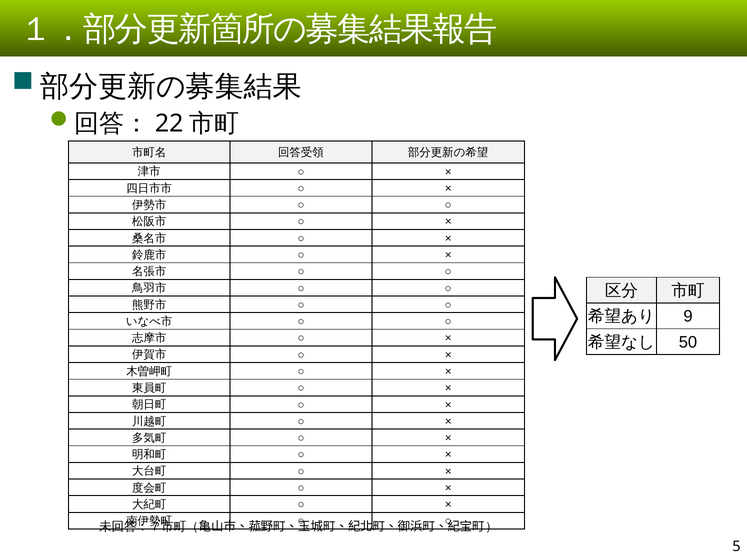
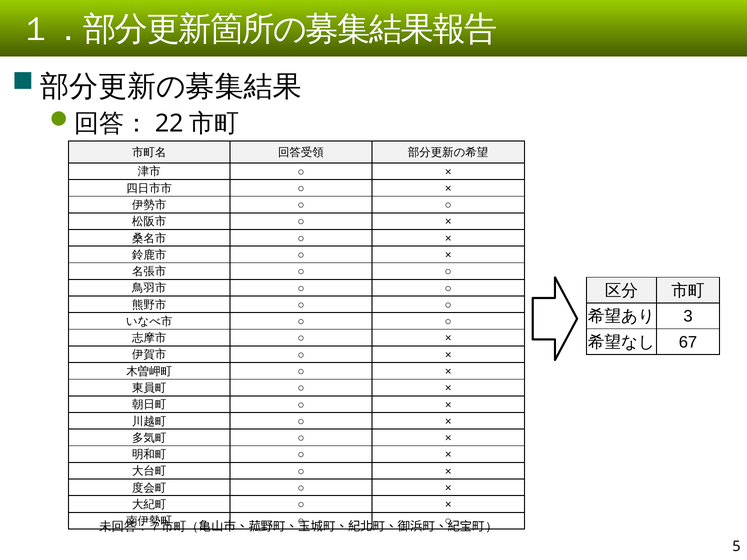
9: 9 -> 3 (688, 317)
50: 50 -> 67 (688, 342)
